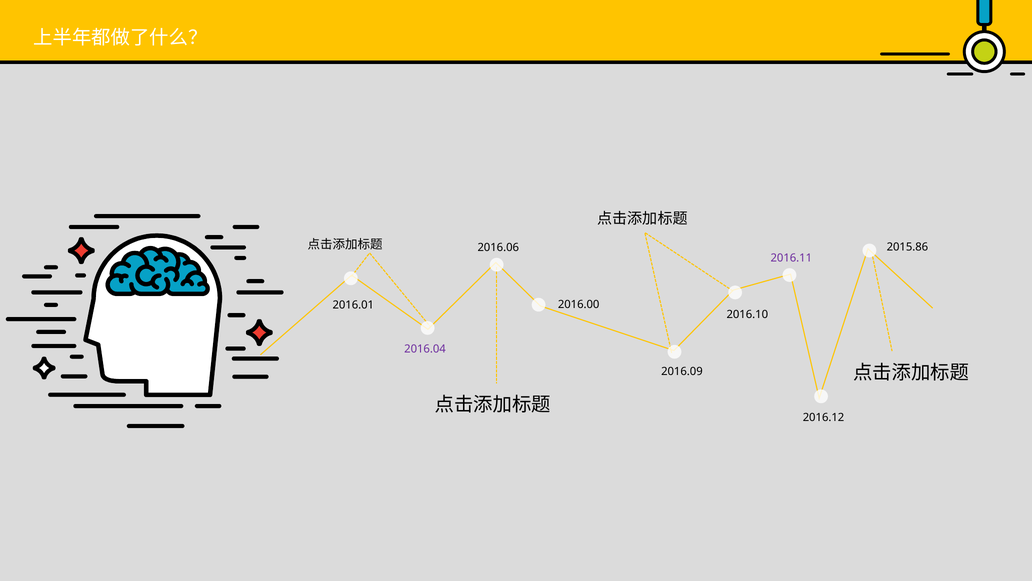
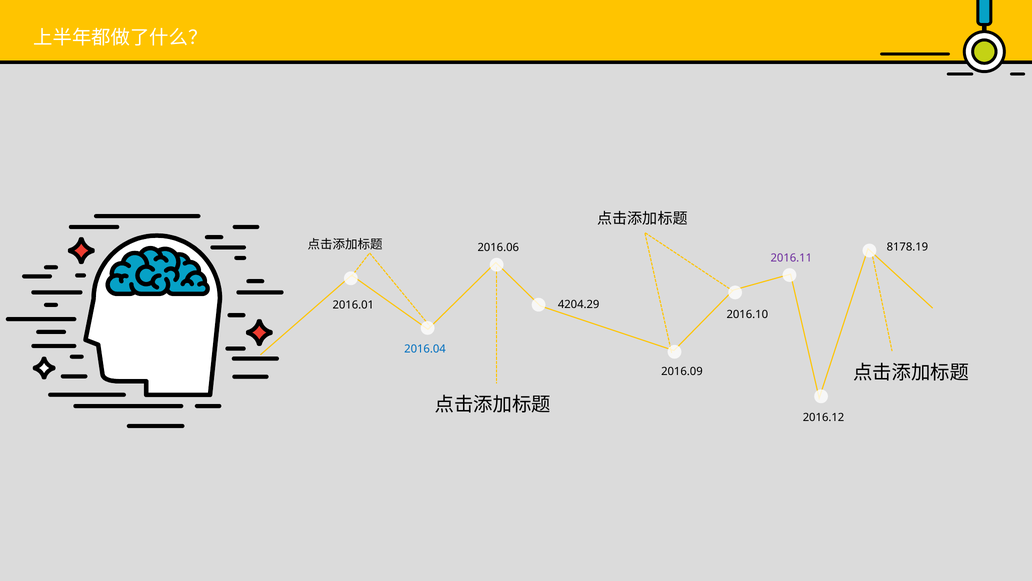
2015.86: 2015.86 -> 8178.19 (907, 247)
2016.00: 2016.00 -> 4204.29 (579, 304)
2016.04 colour: purple -> blue (425, 349)
